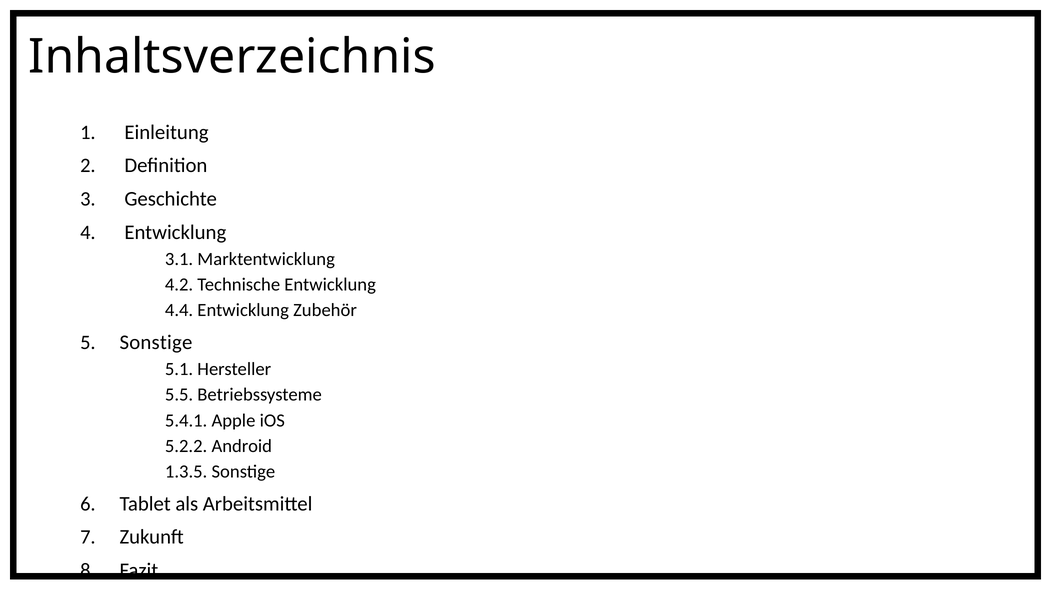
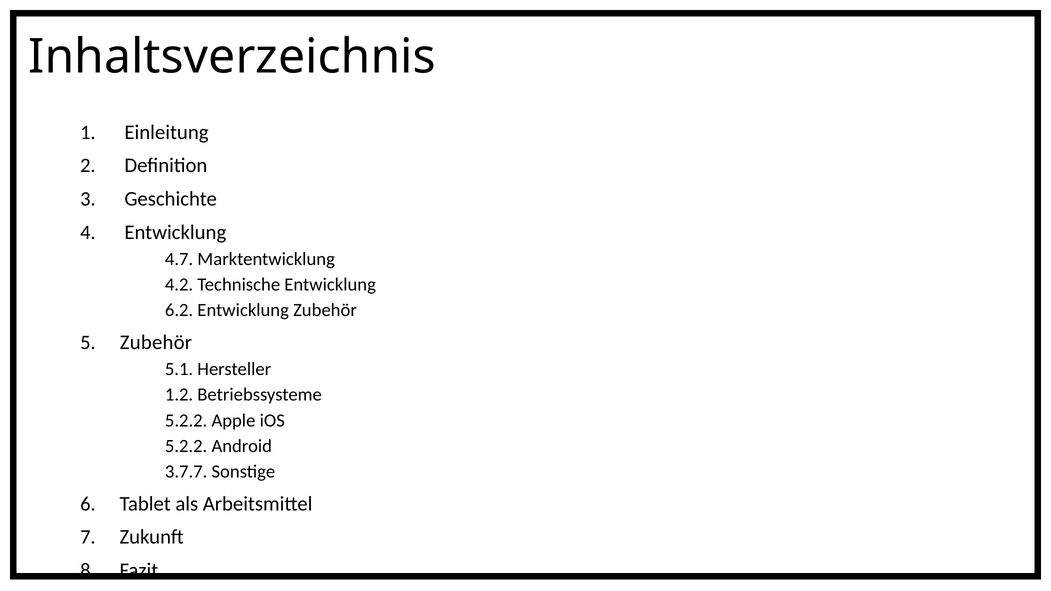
3.1: 3.1 -> 4.7 (179, 259)
4.4: 4.4 -> 6.2 (179, 310)
Sonstige: Sonstige -> Zubehör (156, 343)
5.5: 5.5 -> 1.2 (179, 395)
5.4.1: 5.4.1 -> 5.2.2 (186, 420)
1.3.5: 1.3.5 -> 3.7.7 (186, 472)
